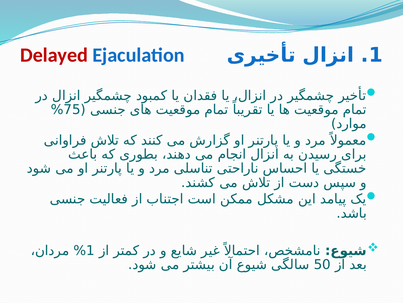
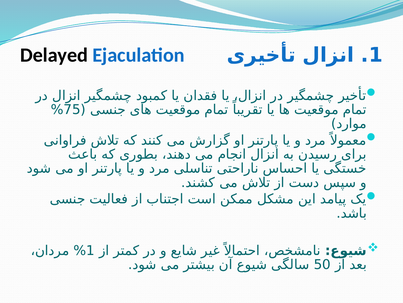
Delayed colour: red -> black (54, 55)
